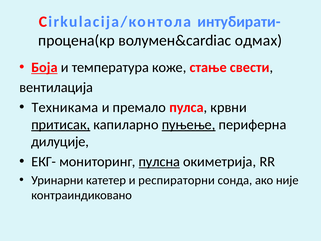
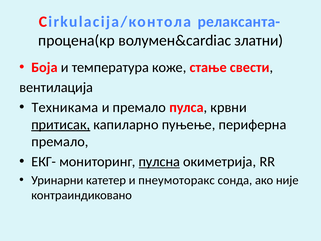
интубирати-: интубирати- -> релаксанта- (239, 22)
одмах: одмах -> златни (259, 40)
Боја underline: present -> none (44, 67)
пуњење underline: present -> none (189, 124)
дилуције: дилуције -> премало (60, 142)
респираторни: респираторни -> пнеумоторакс (177, 180)
